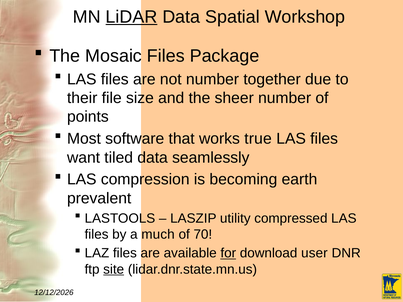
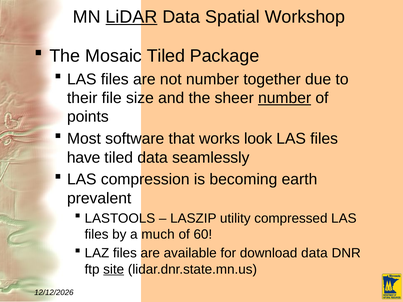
Mosaic Files: Files -> Tiled (166, 56)
number underline: none -> present (285, 98)
true: true -> look (258, 139)
want: want -> have (84, 158)
70: 70 -> 60 (203, 235)
for underline: present -> none (228, 253)
download user: user -> data (314, 253)
